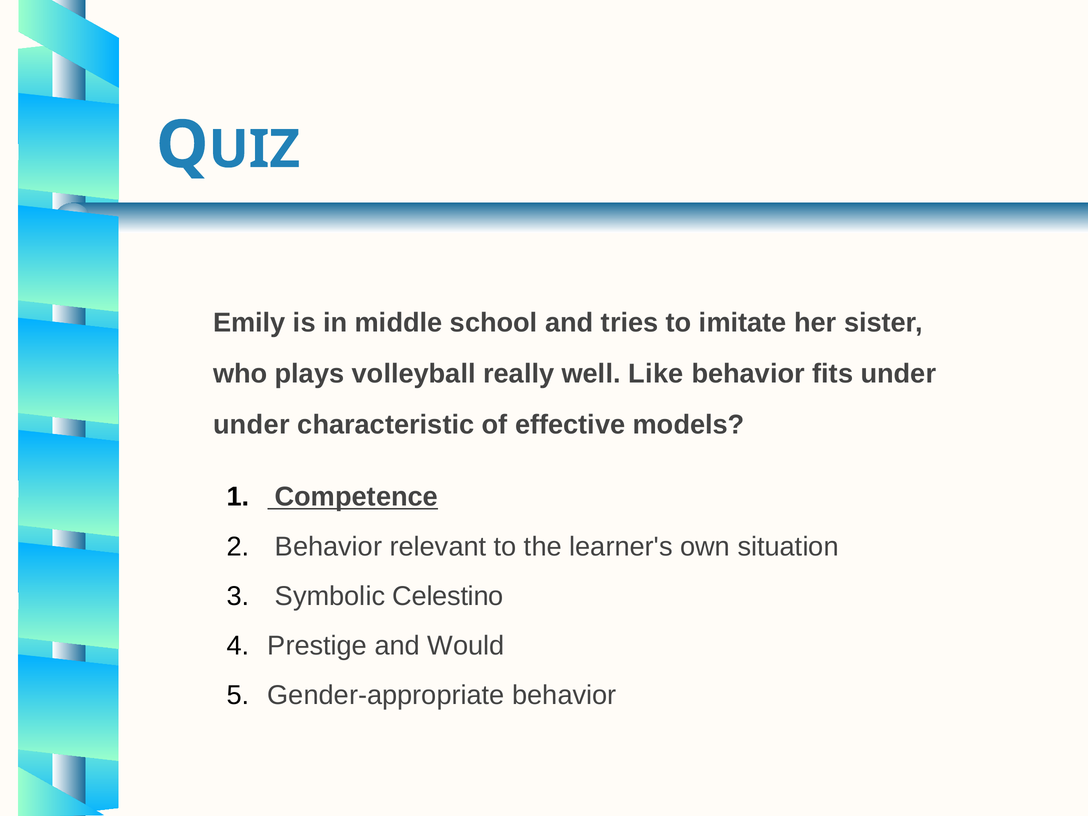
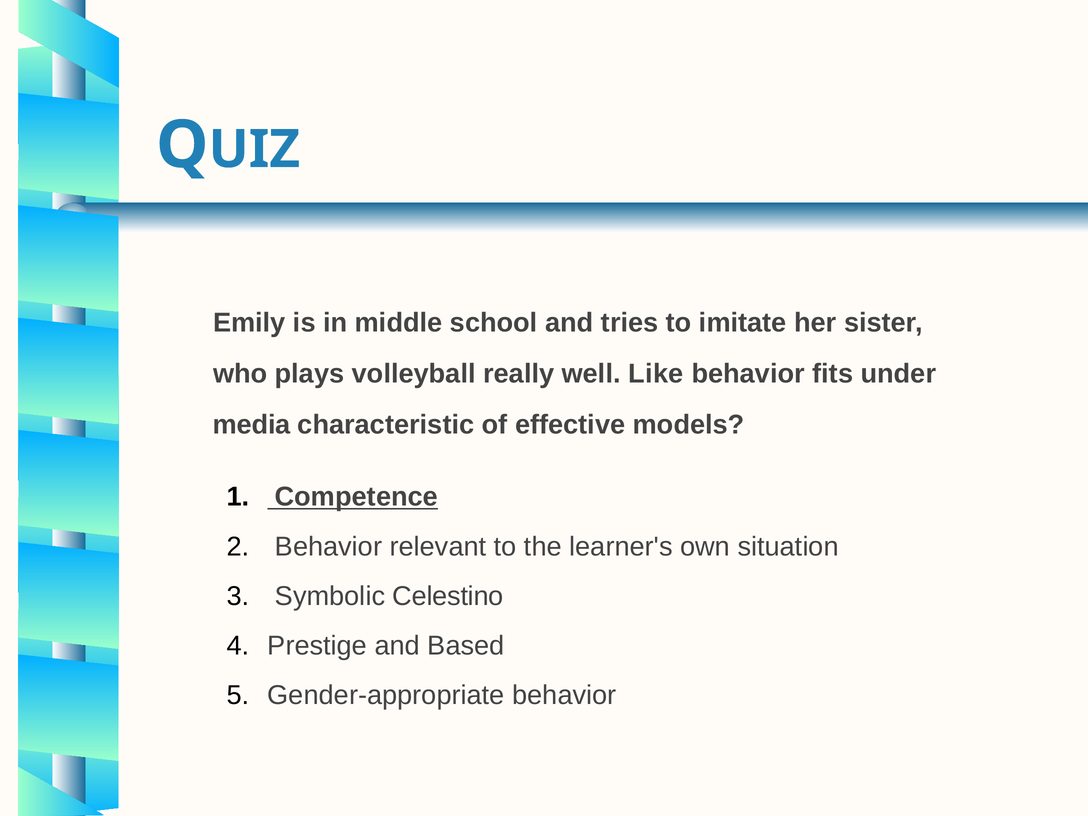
under: under -> media (252, 425)
Would: Would -> Based (466, 646)
